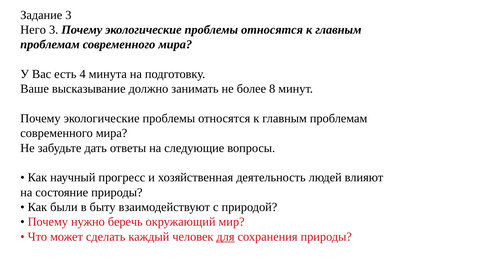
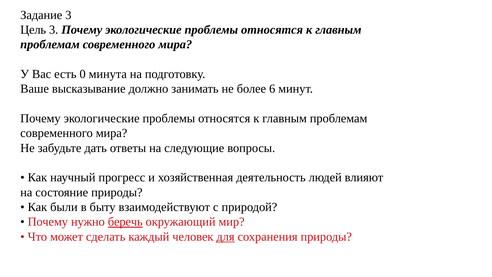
Него: Него -> Цель (33, 30)
4: 4 -> 0 (83, 74)
8: 8 -> 6 (272, 89)
беречь underline: none -> present (125, 222)
